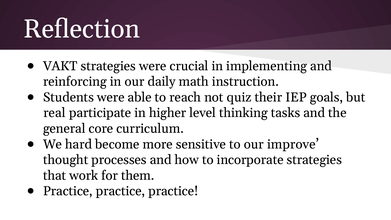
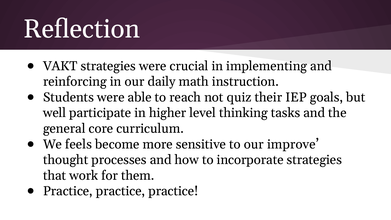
real: real -> well (55, 113)
hard: hard -> feels (79, 144)
